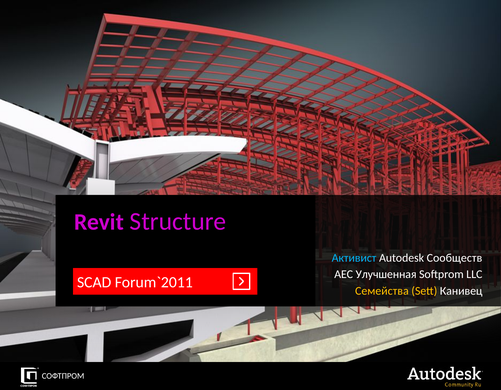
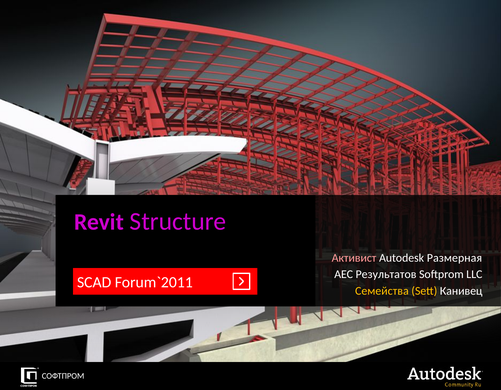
Активист colour: light blue -> pink (354, 258)
Сообществ: Сообществ -> Размерная (454, 258)
Улучшенная: Улучшенная -> Результатов (386, 274)
